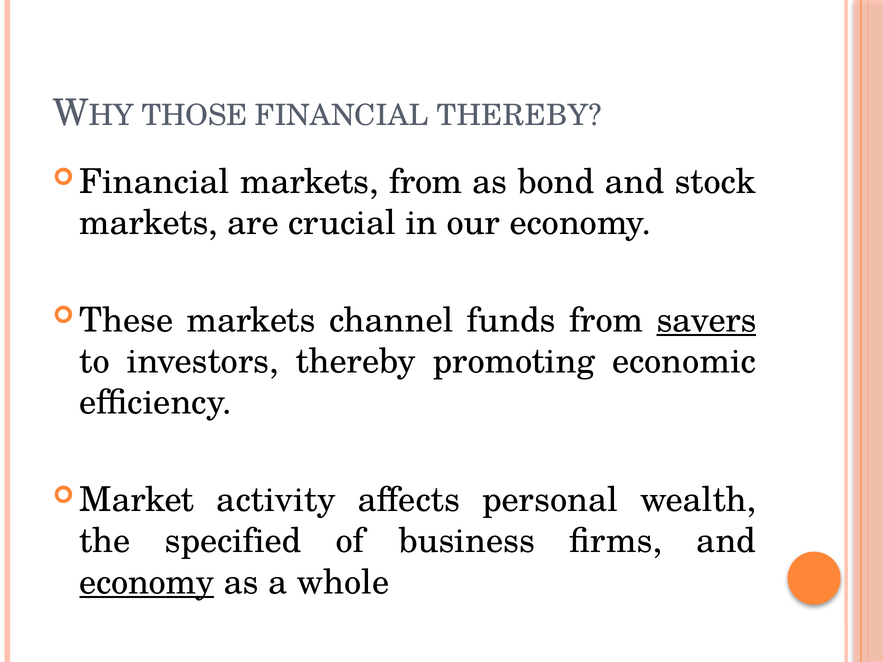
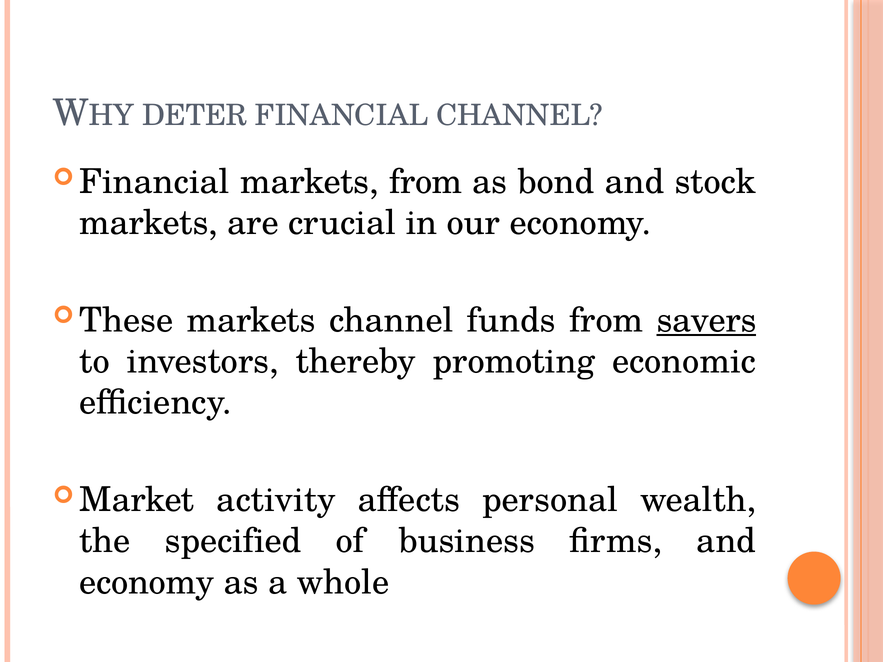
THOSE: THOSE -> DETER (195, 115)
FINANCIAL THEREBY: THEREBY -> CHANNEL (520, 115)
economy underline: present -> none (147, 582)
